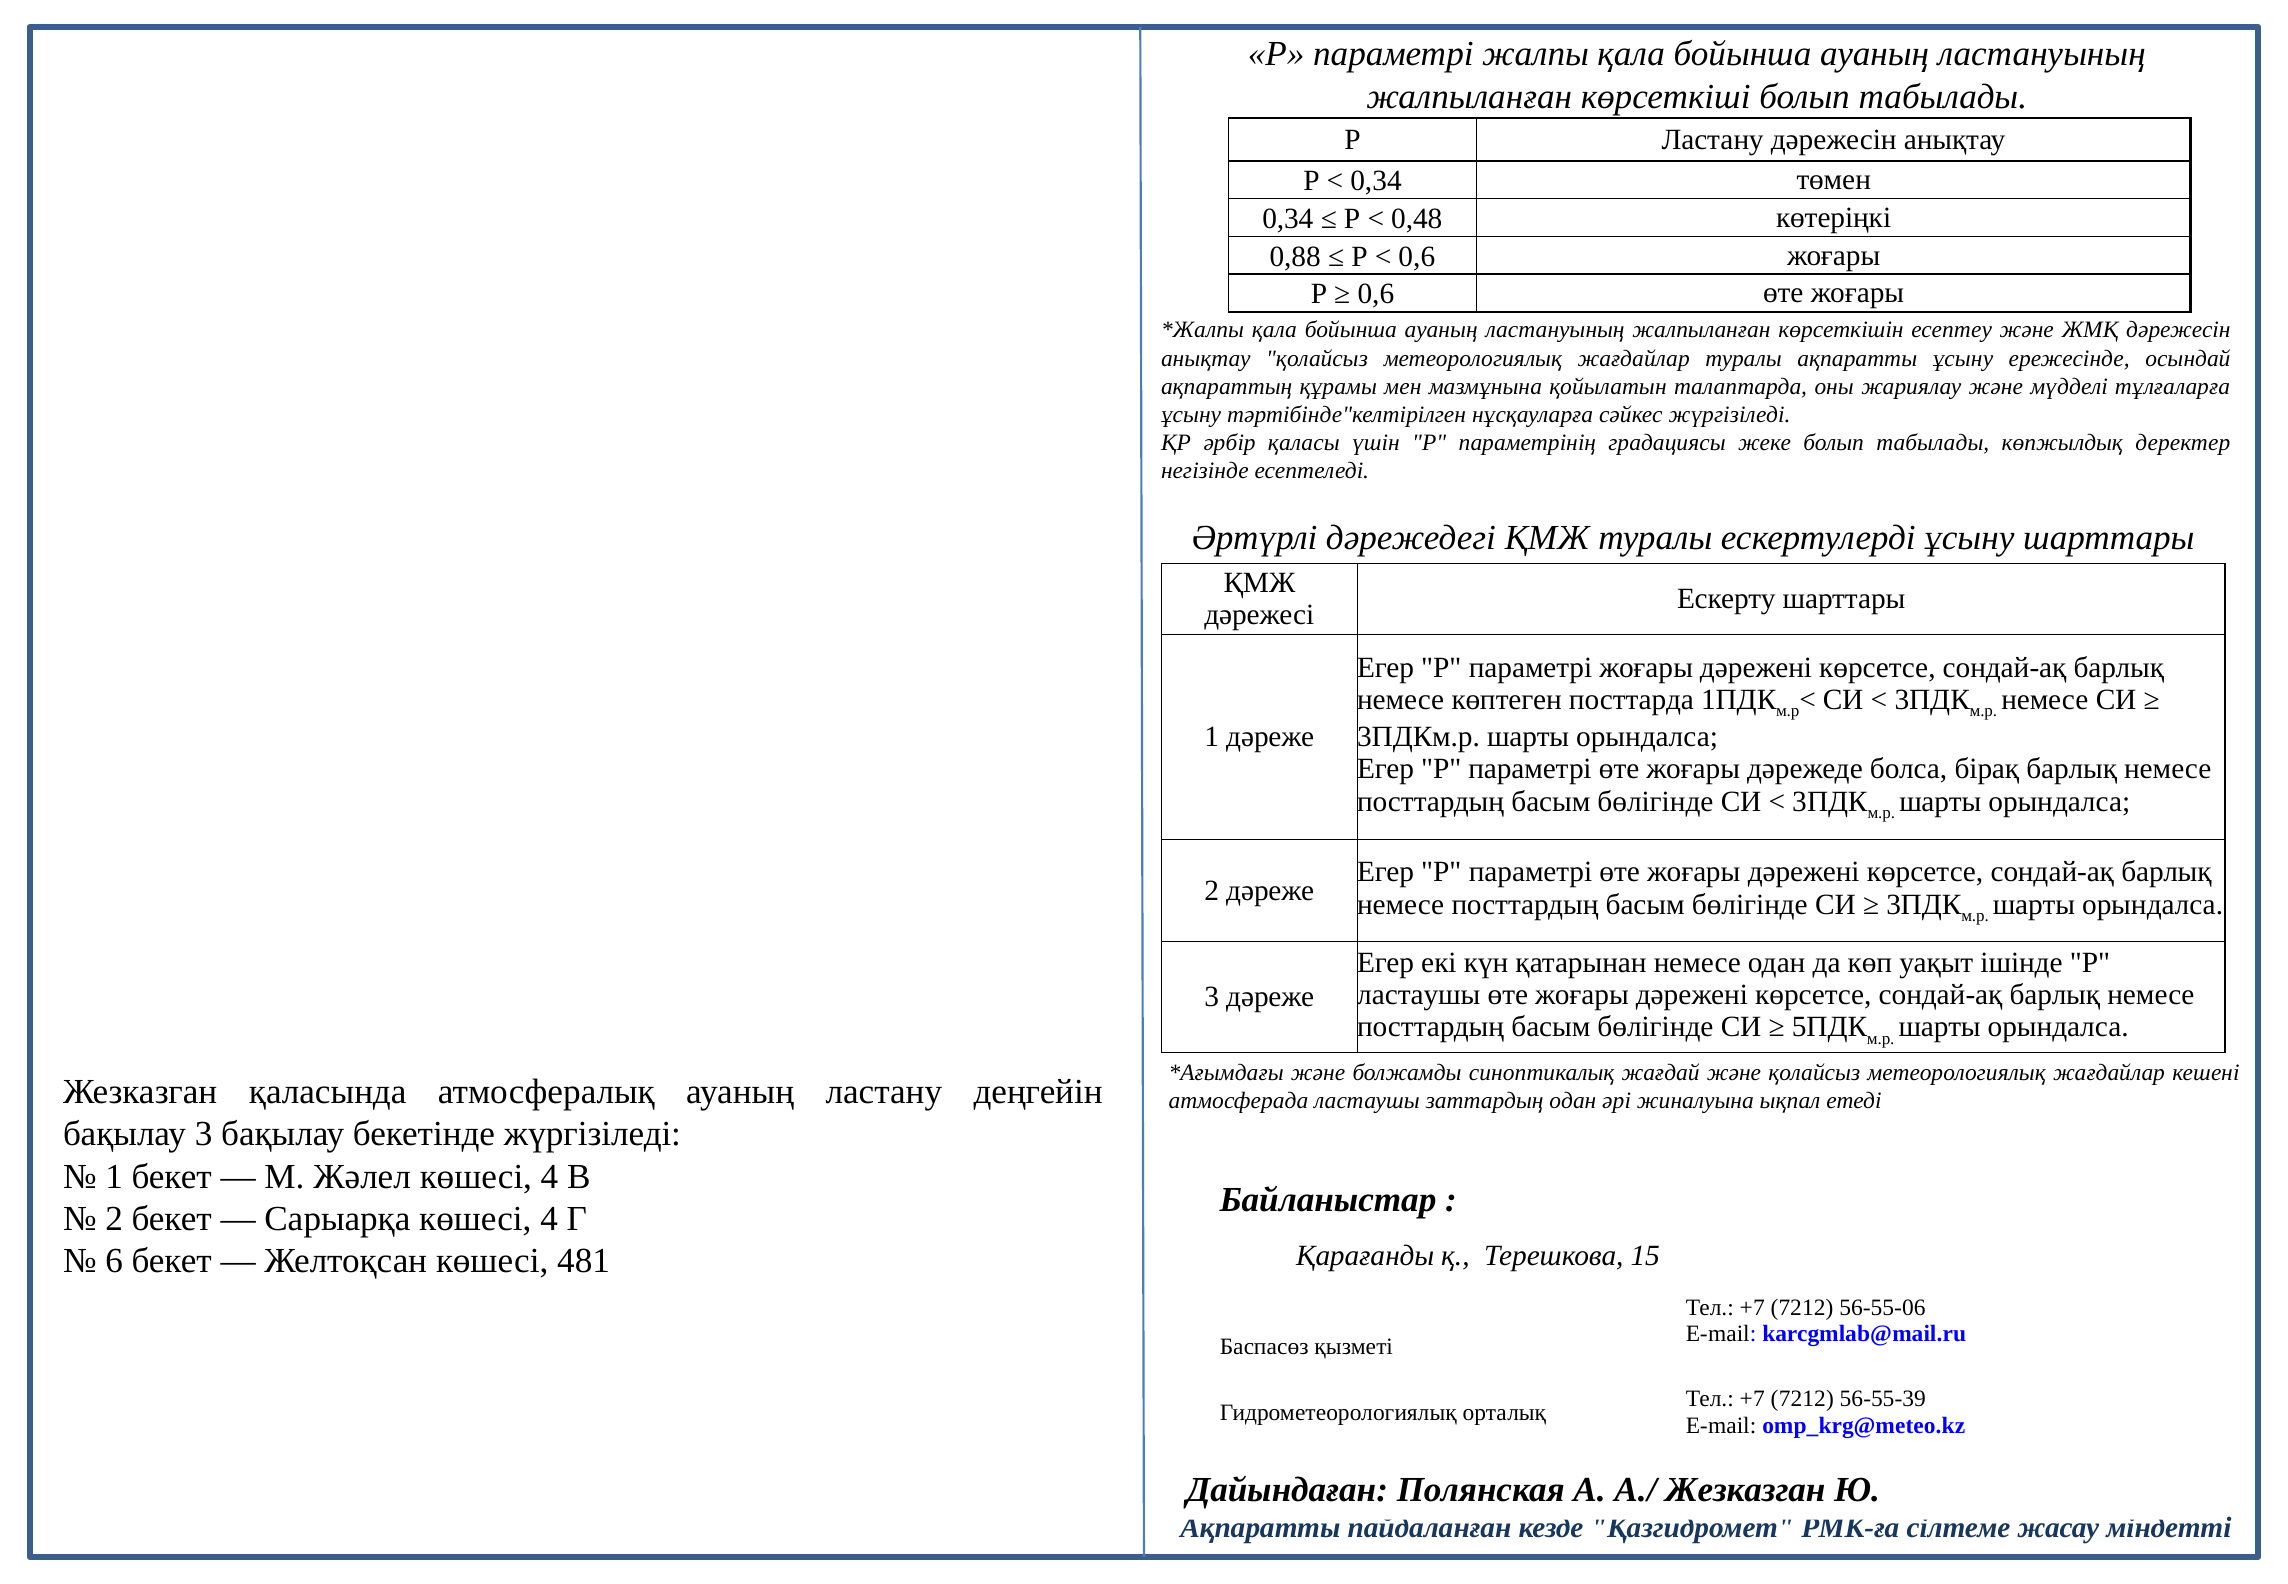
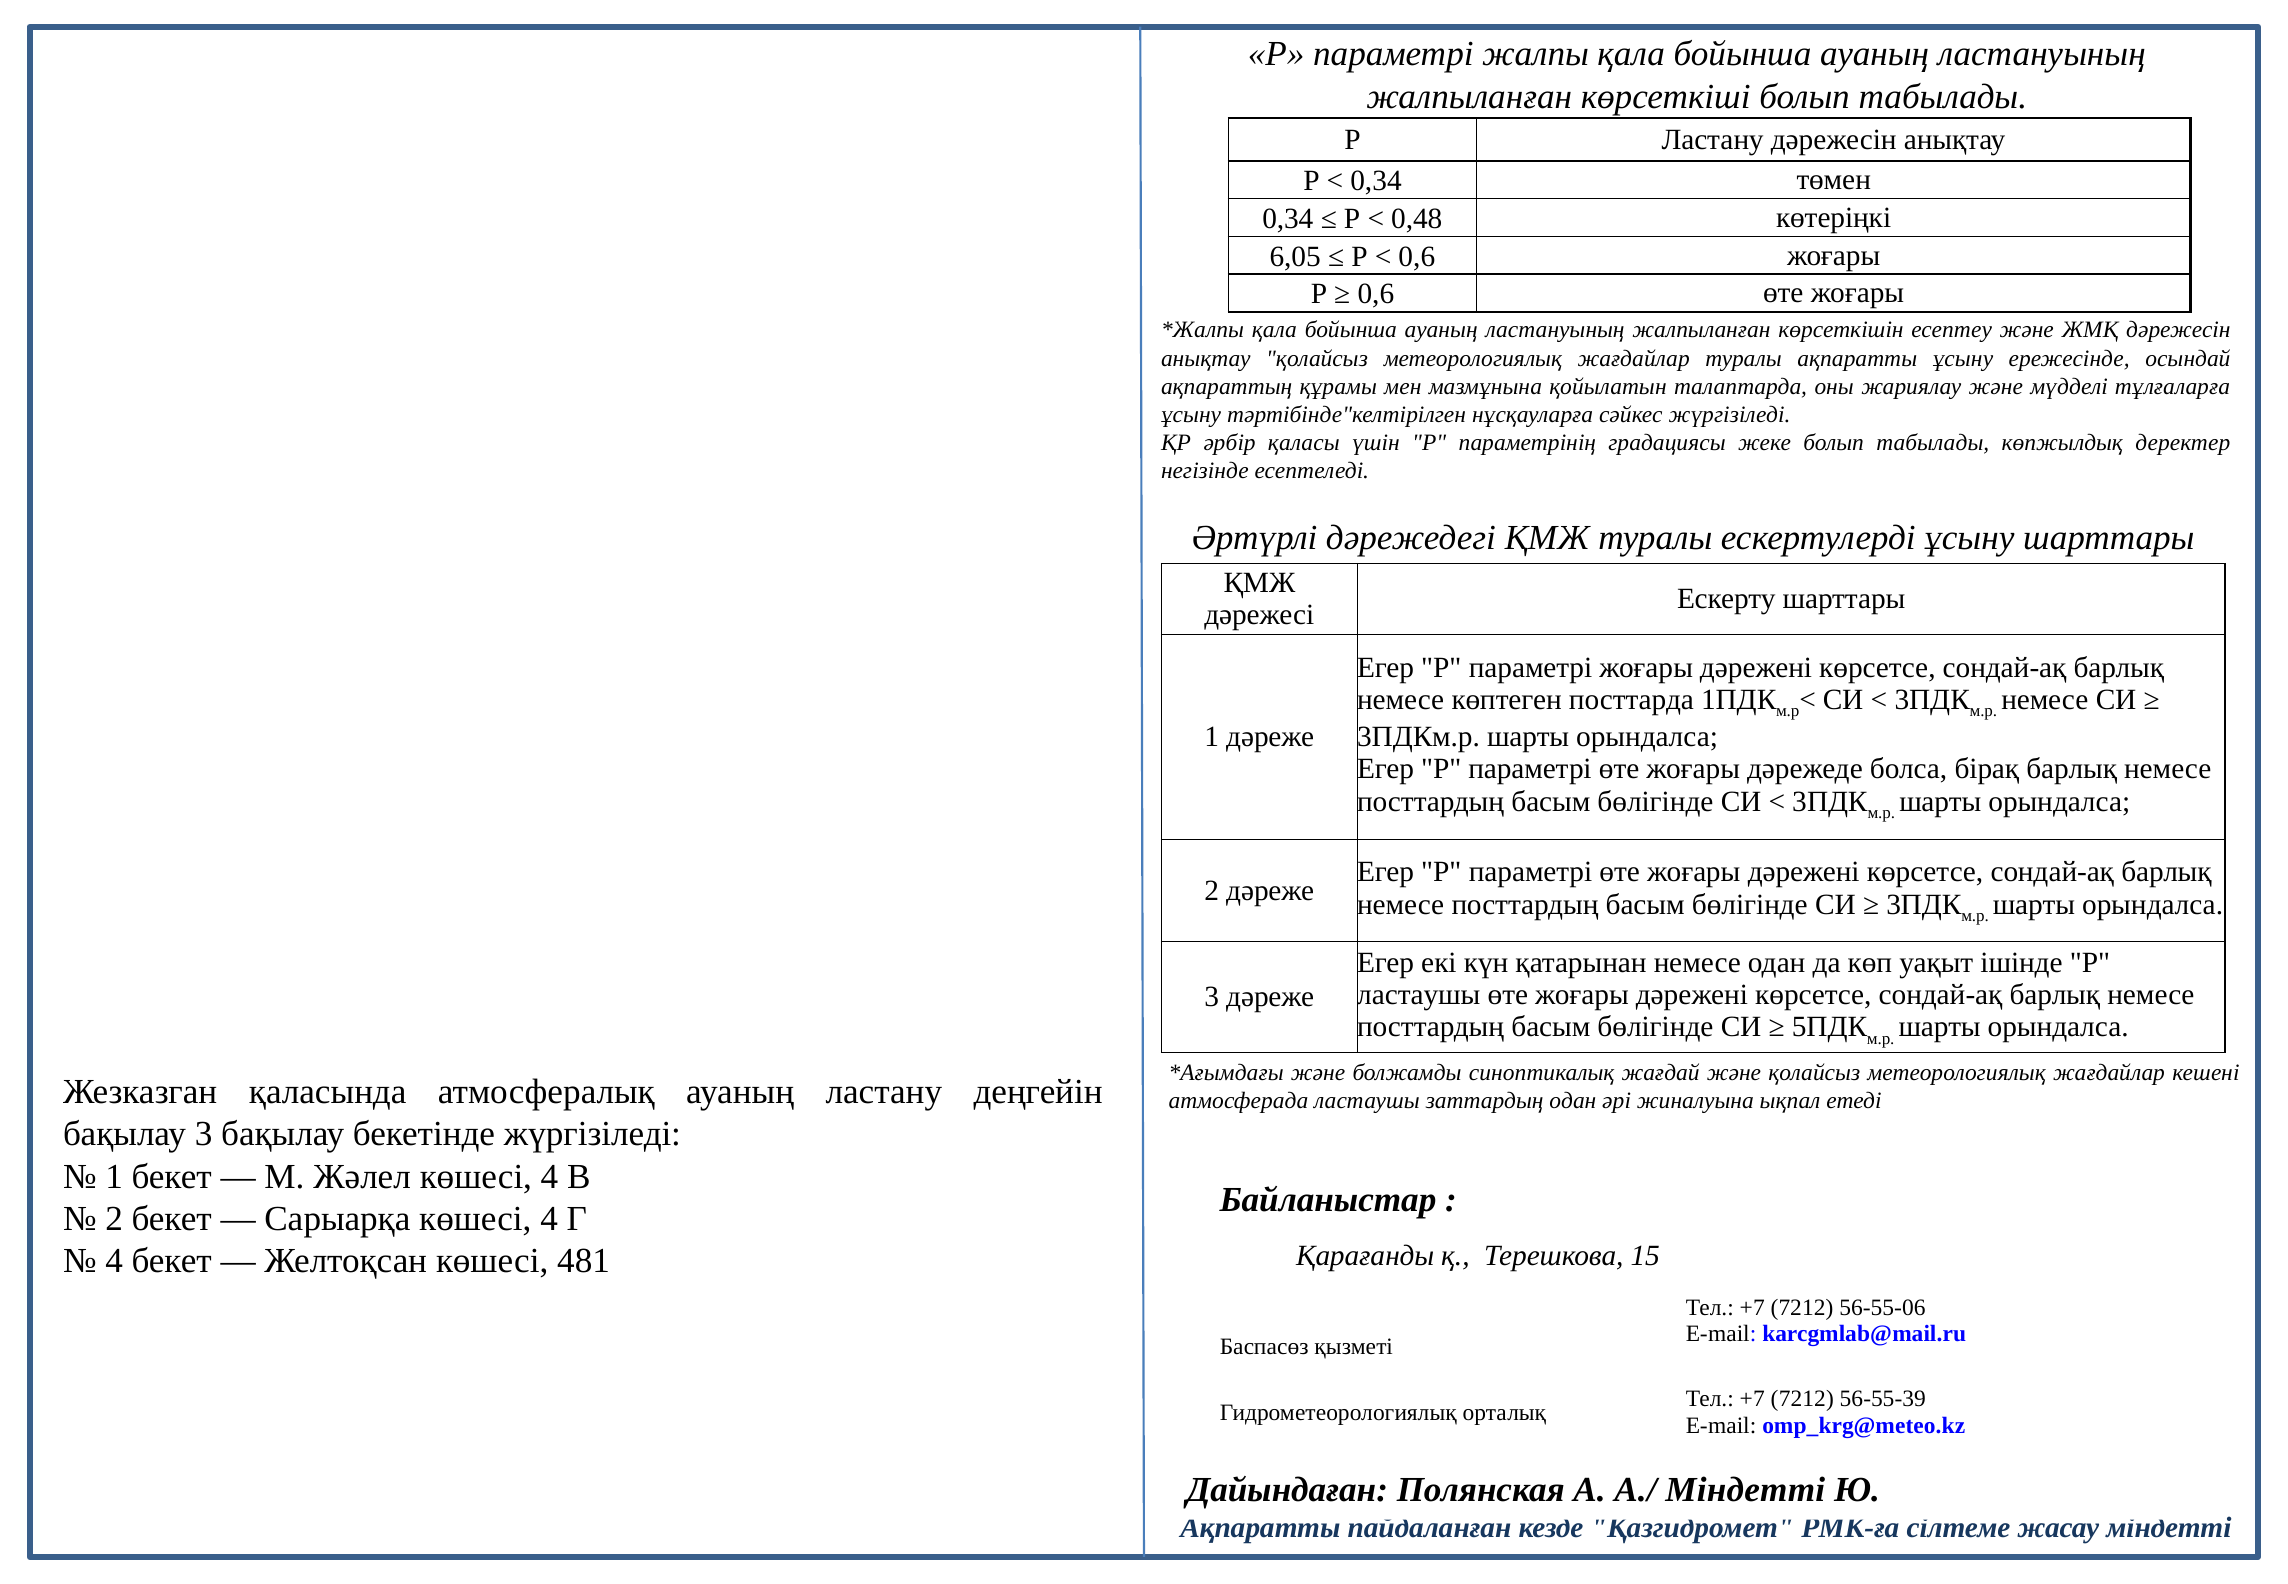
0,88: 0,88 -> 6,05 (1295, 257)
6: 6 -> 4 (114, 1261)
А./ Жезказган: Жезказган -> Міндетті (1745, 1489)
